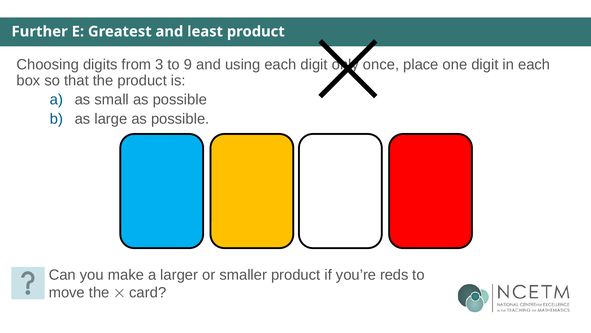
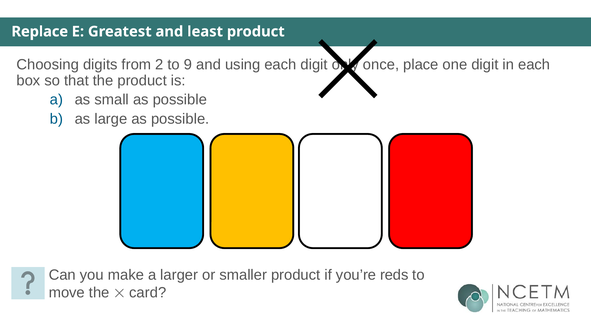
Further: Further -> Replace (40, 31)
3: 3 -> 2 (159, 65)
